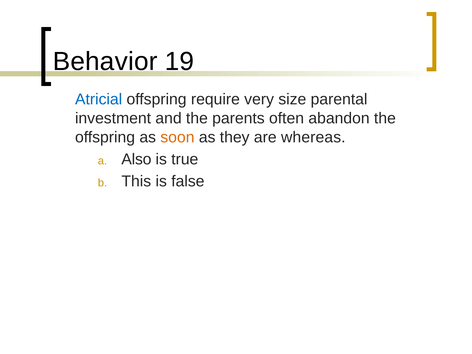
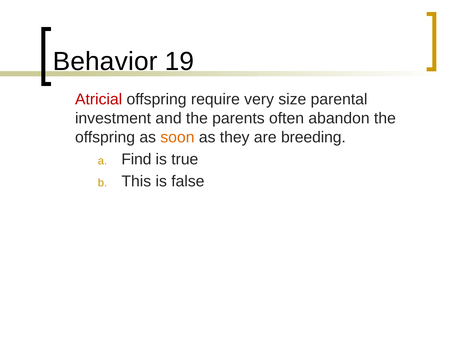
Atricial colour: blue -> red (99, 99)
whereas: whereas -> breeding (313, 137)
Also: Also -> Find (136, 159)
